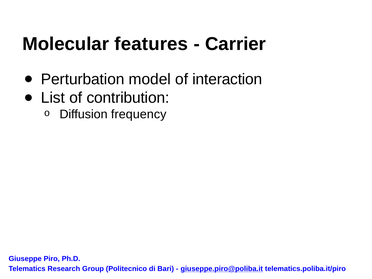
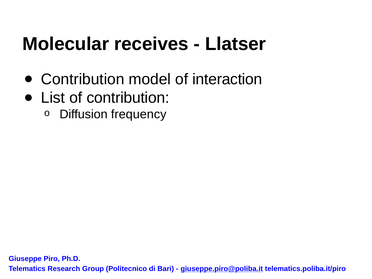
features: features -> receives (151, 44)
Carrier: Carrier -> Llatser (236, 44)
Perturbation: Perturbation -> Contribution (83, 79)
